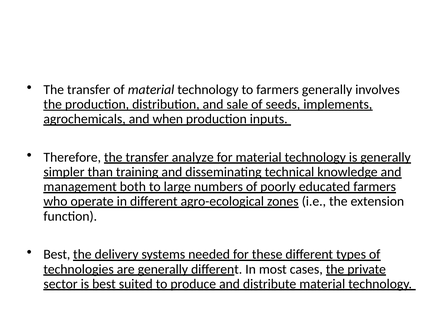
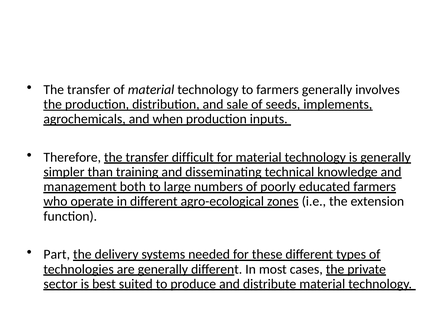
analyze: analyze -> difficult (193, 157)
Best: Best -> Part (57, 254)
